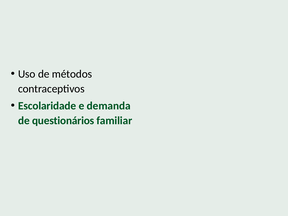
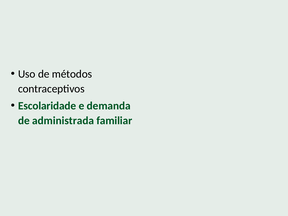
questionários: questionários -> administrada (63, 121)
